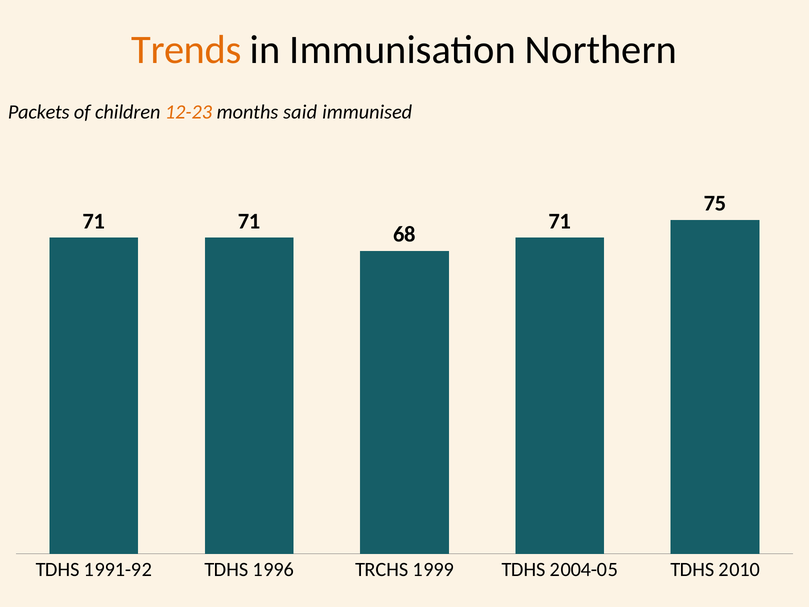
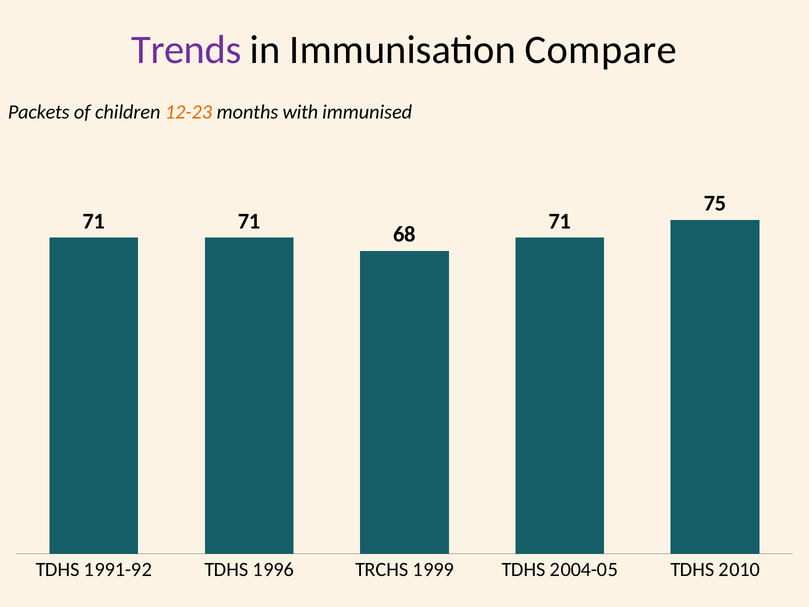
Trends colour: orange -> purple (186, 50)
Northern: Northern -> Compare (601, 50)
said: said -> with (300, 112)
